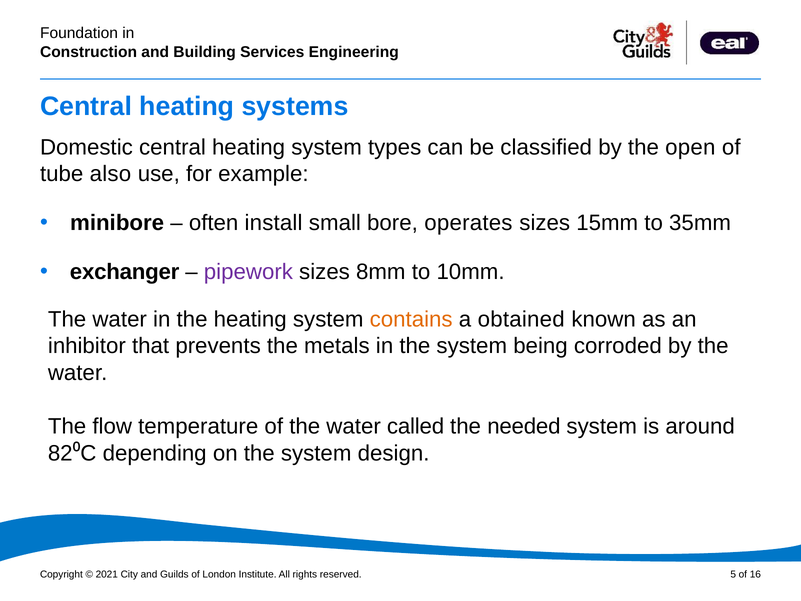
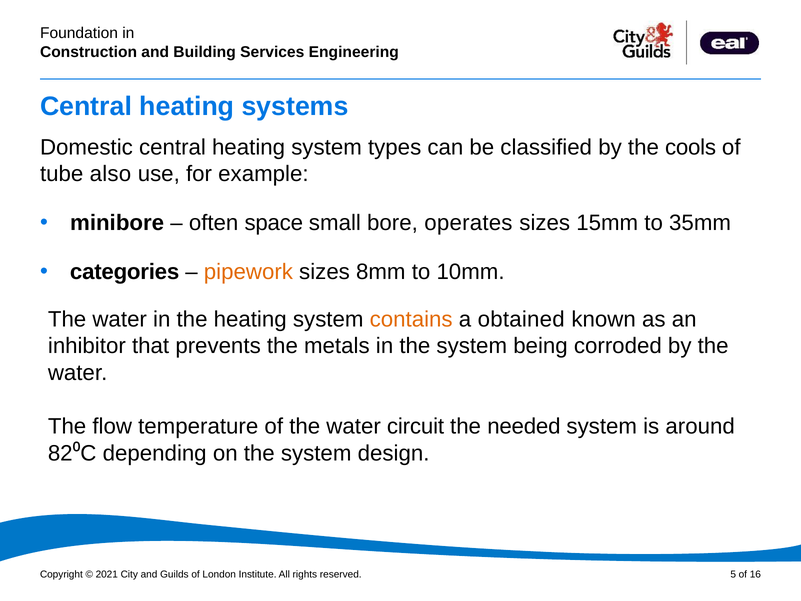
open: open -> cools (691, 147)
install: install -> space (274, 223)
exchanger: exchanger -> categories (125, 272)
pipework colour: purple -> orange (248, 272)
called: called -> circuit (416, 426)
